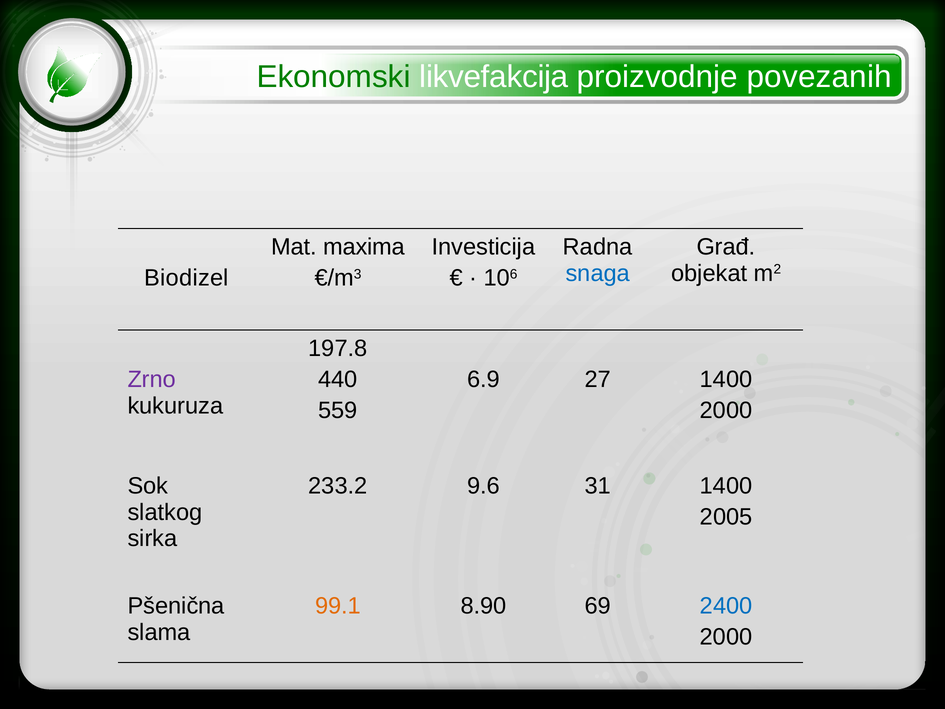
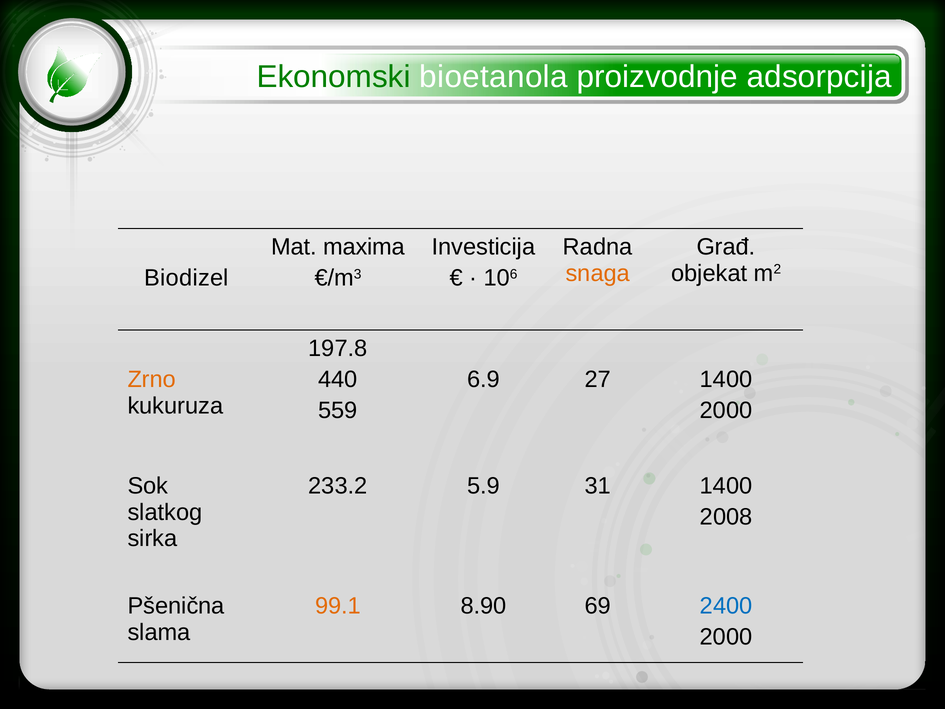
likvefakcija: likvefakcija -> bioetanola (494, 77)
povezanih: povezanih -> adsorpcija (819, 77)
snaga colour: blue -> orange (598, 273)
Zrno colour: purple -> orange (152, 379)
9.6: 9.6 -> 5.9 (484, 486)
2005: 2005 -> 2008 (726, 517)
